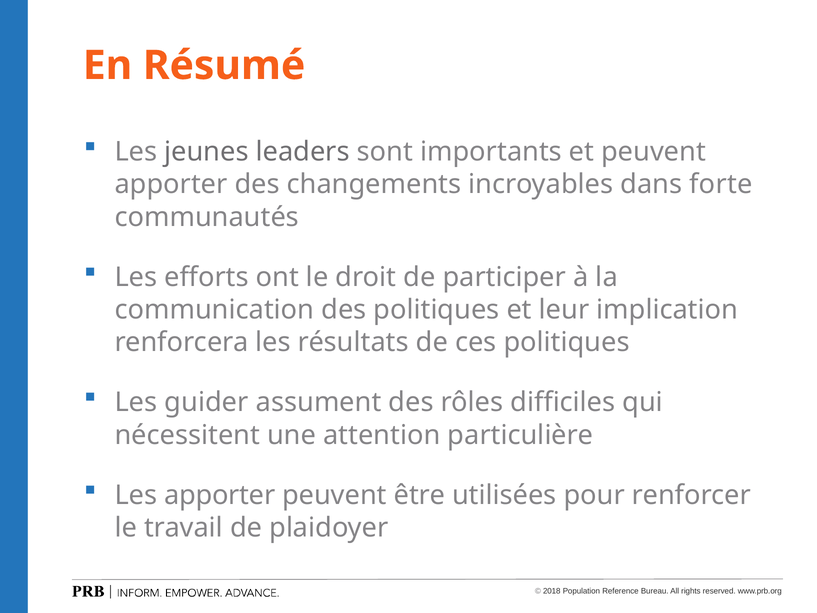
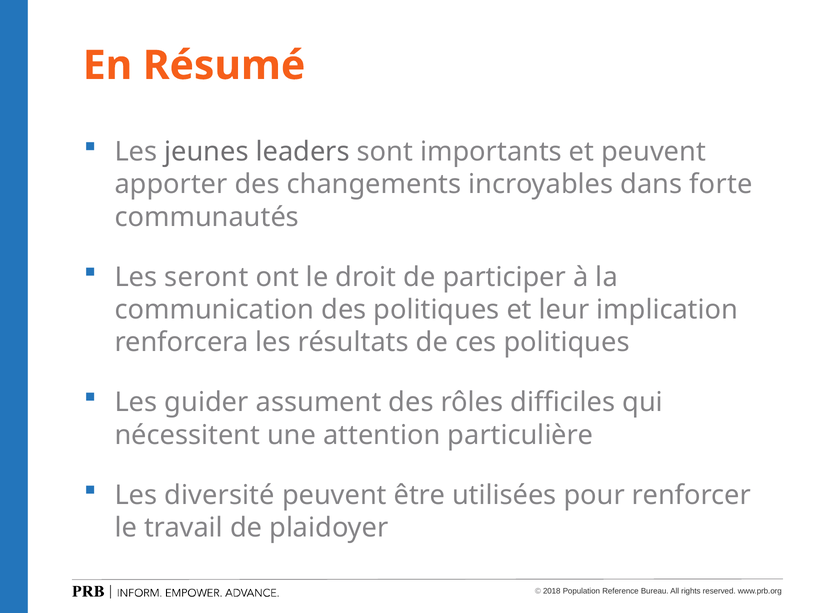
efforts: efforts -> seront (206, 277)
Les apporter: apporter -> diversité (220, 495)
